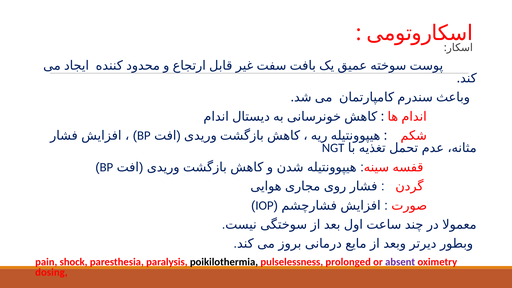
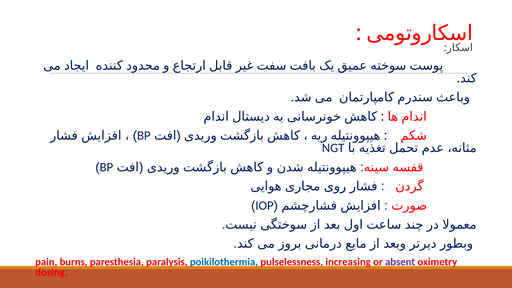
shock: shock -> burns (74, 262)
poikilothermia colour: black -> blue (224, 262)
prolonged: prolonged -> increasing (348, 262)
